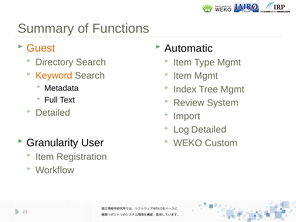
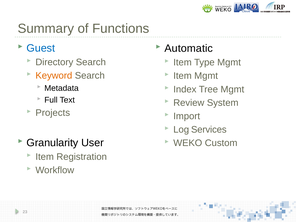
Guest colour: orange -> blue (41, 48)
Detailed: Detailed -> Projects (53, 113)
Log Detailed: Detailed -> Services (209, 130)
